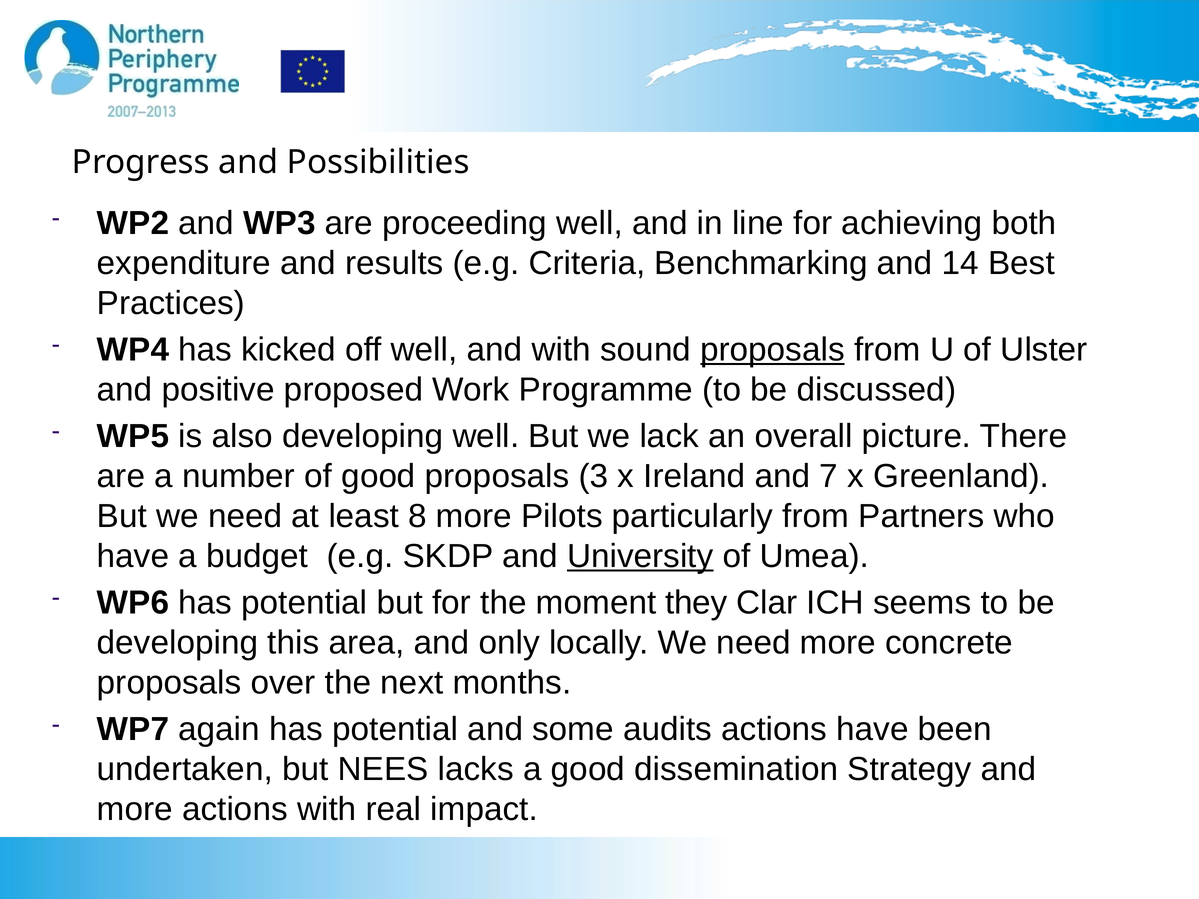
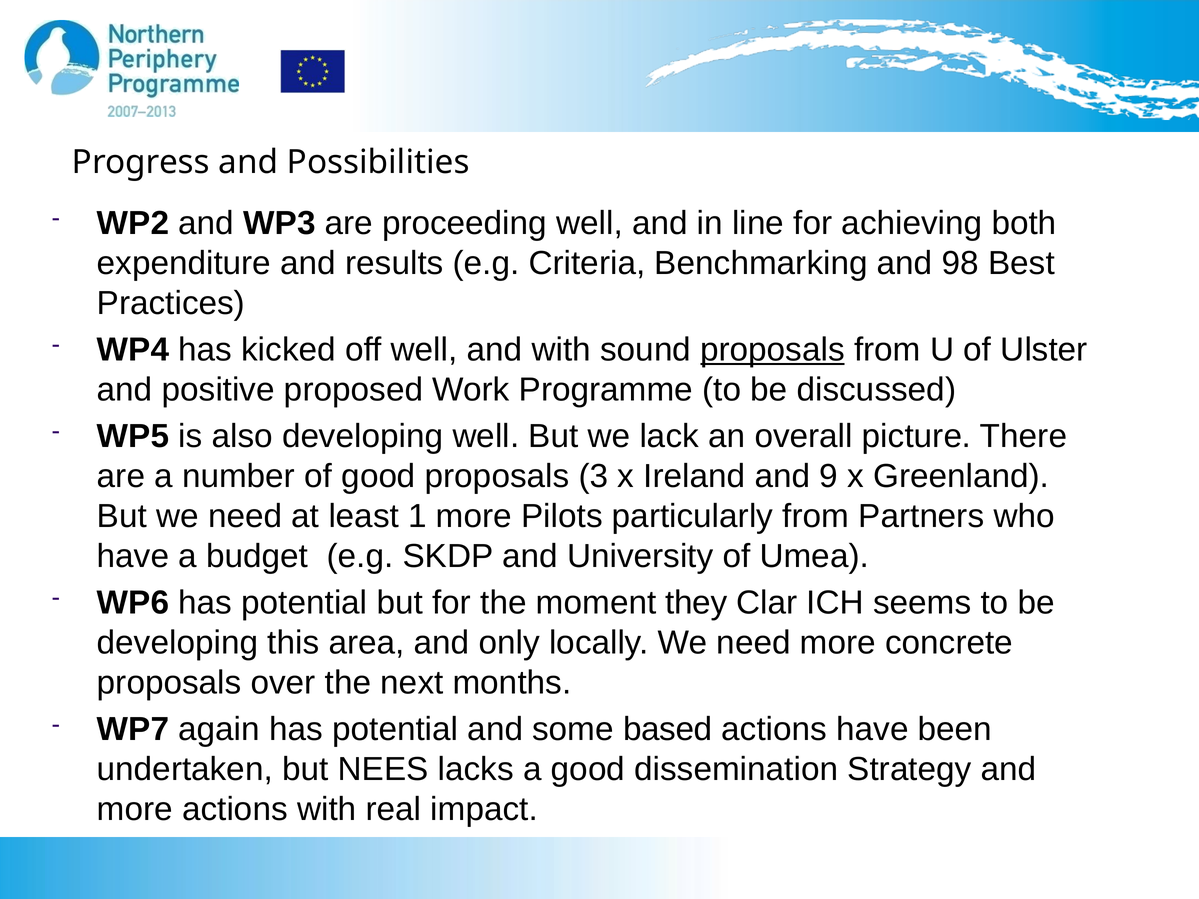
14: 14 -> 98 (960, 263)
7: 7 -> 9 (829, 476)
8: 8 -> 1 (417, 516)
University underline: present -> none (640, 556)
audits: audits -> based (668, 730)
